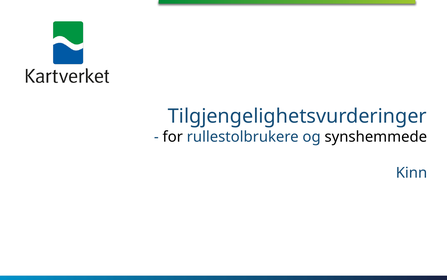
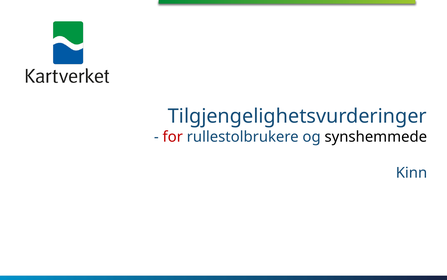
for colour: black -> red (173, 137)
